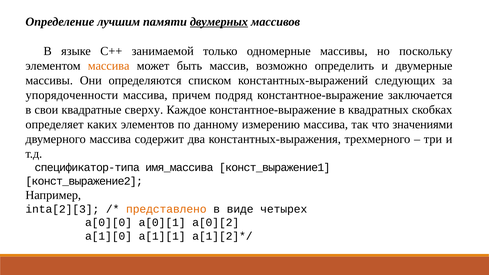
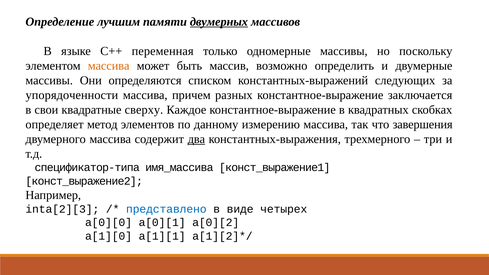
занимаемой: занимаемой -> переменная (163, 51)
подряд: подряд -> разных (234, 95)
каких: каких -> метод (102, 124)
значениями: значениями -> завершения (423, 124)
два underline: none -> present (196, 139)
представлено colour: orange -> blue (166, 209)
